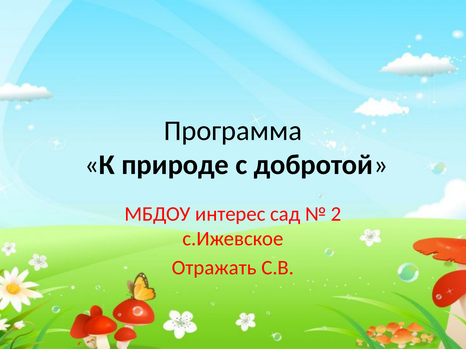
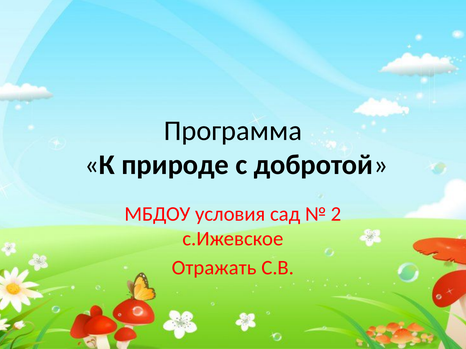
интерес: интерес -> условия (230, 214)
